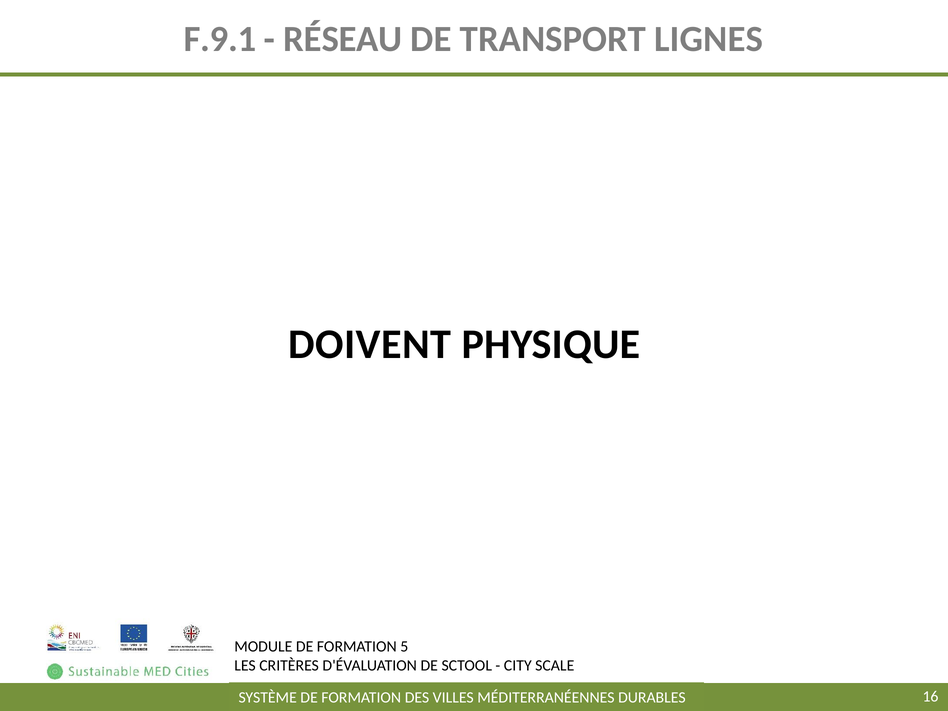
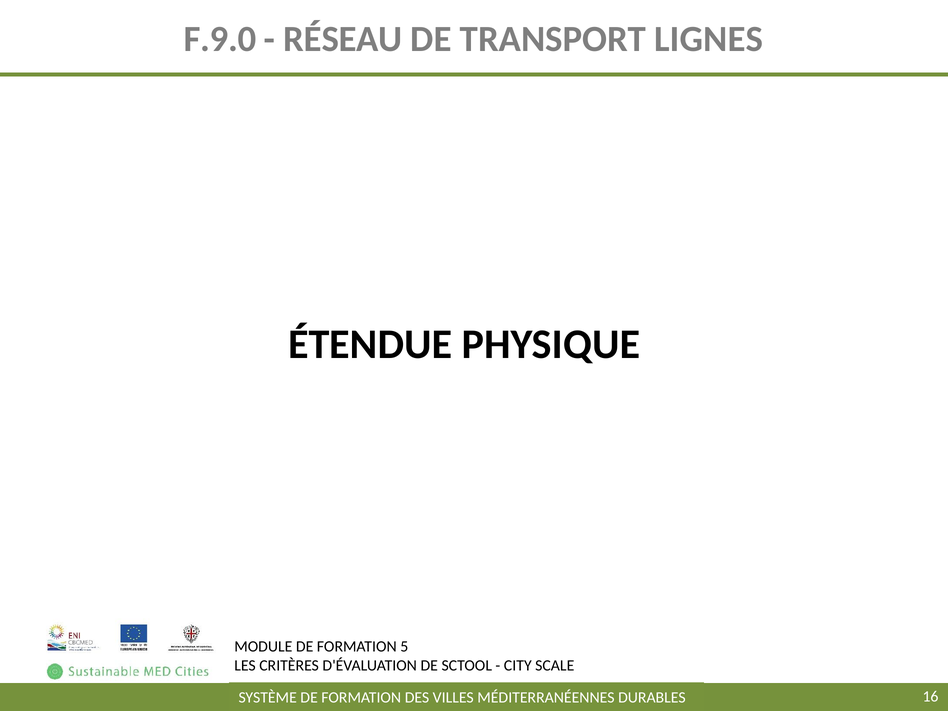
F.9.1: F.9.1 -> F.9.0 (220, 39)
DOIVENT: DOIVENT -> ÉTENDUE (370, 345)
